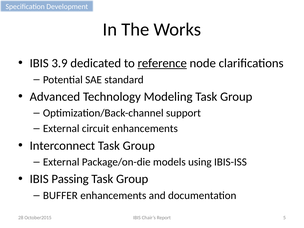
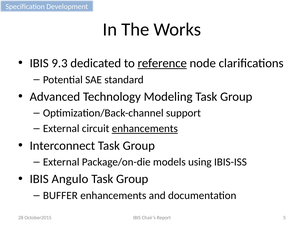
3.9: 3.9 -> 9.3 (60, 63)
enhancements underline: none -> present (145, 129)
Passing: Passing -> Angulo (70, 179)
